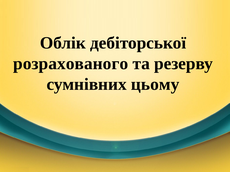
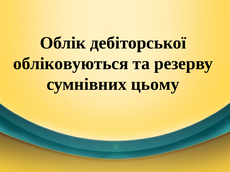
розрахованого: розрахованого -> обліковуються (71, 64)
